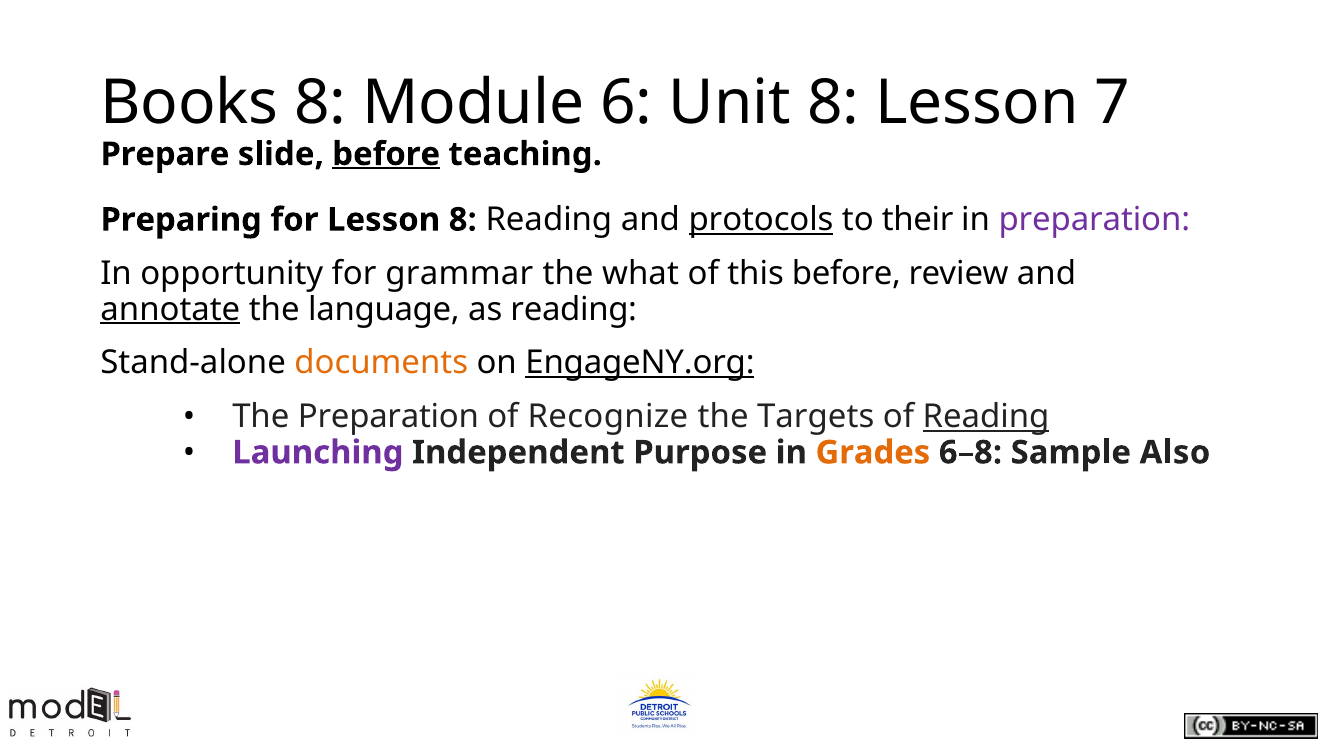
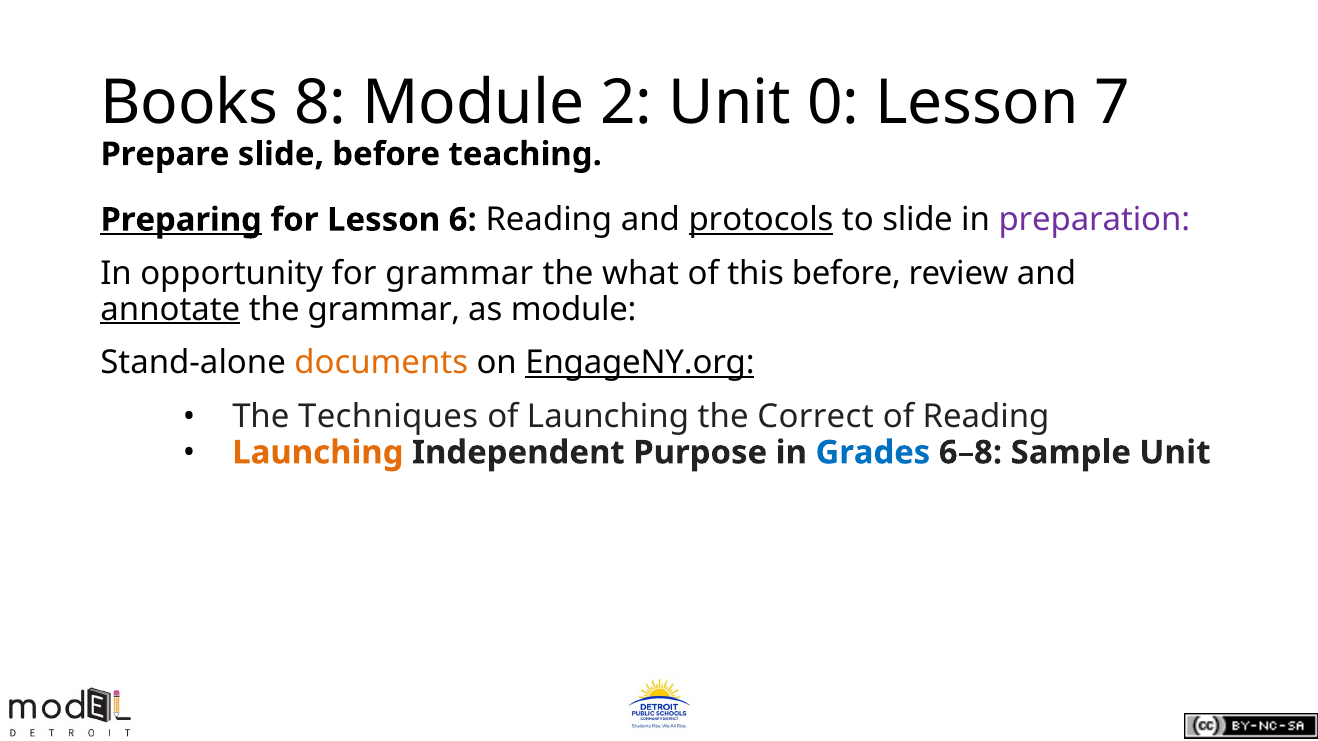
6: 6 -> 2 (626, 103)
Unit 8: 8 -> 0 (833, 103)
before underline: present -> none (386, 154)
Preparing underline: none -> present (181, 220)
Lesson 8: 8 -> 6 (463, 220)
to their: their -> slide (918, 220)
the language: language -> grammar (384, 309)
as reading: reading -> module (574, 309)
The Preparation: Preparation -> Techniques (388, 417)
of Recognize: Recognize -> Launching (608, 417)
Targets: Targets -> Correct (816, 417)
Reading underline: present -> none (986, 417)
Launching colour: purple -> orange (318, 453)
Grades colour: orange -> blue (873, 453)
Sample Also: Also -> Unit (1175, 453)
